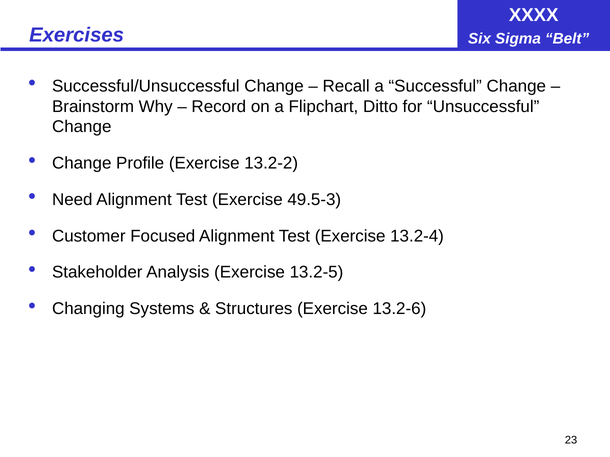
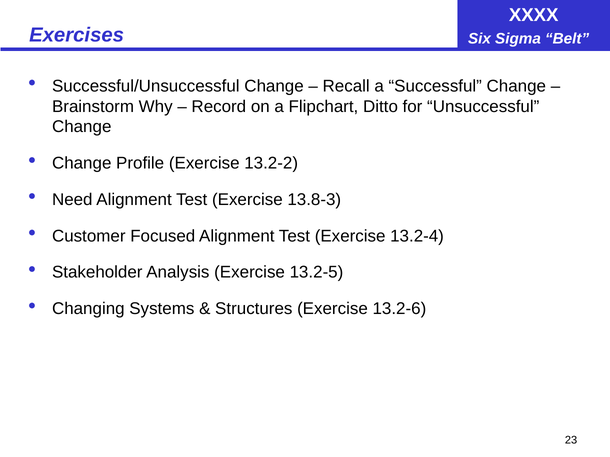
49.5-3: 49.5-3 -> 13.8-3 (314, 200)
